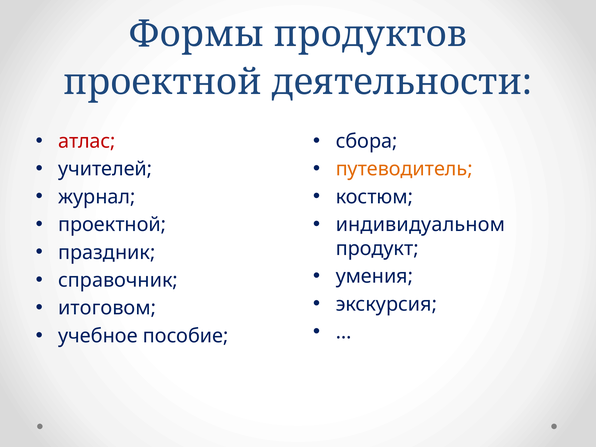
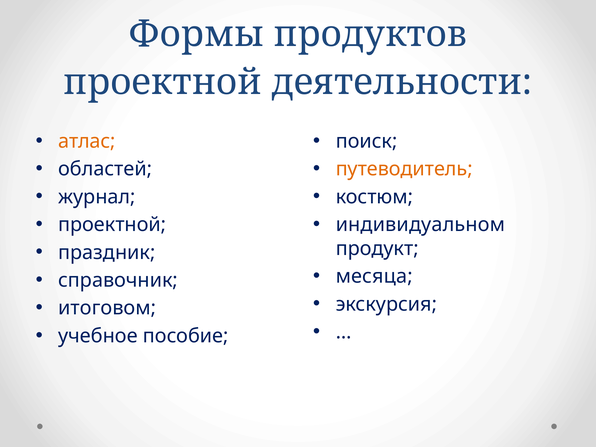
атлас colour: red -> orange (87, 141)
сбора: сбора -> поиск (367, 141)
учителей: учителей -> областей (105, 169)
умения: умения -> месяца (374, 276)
